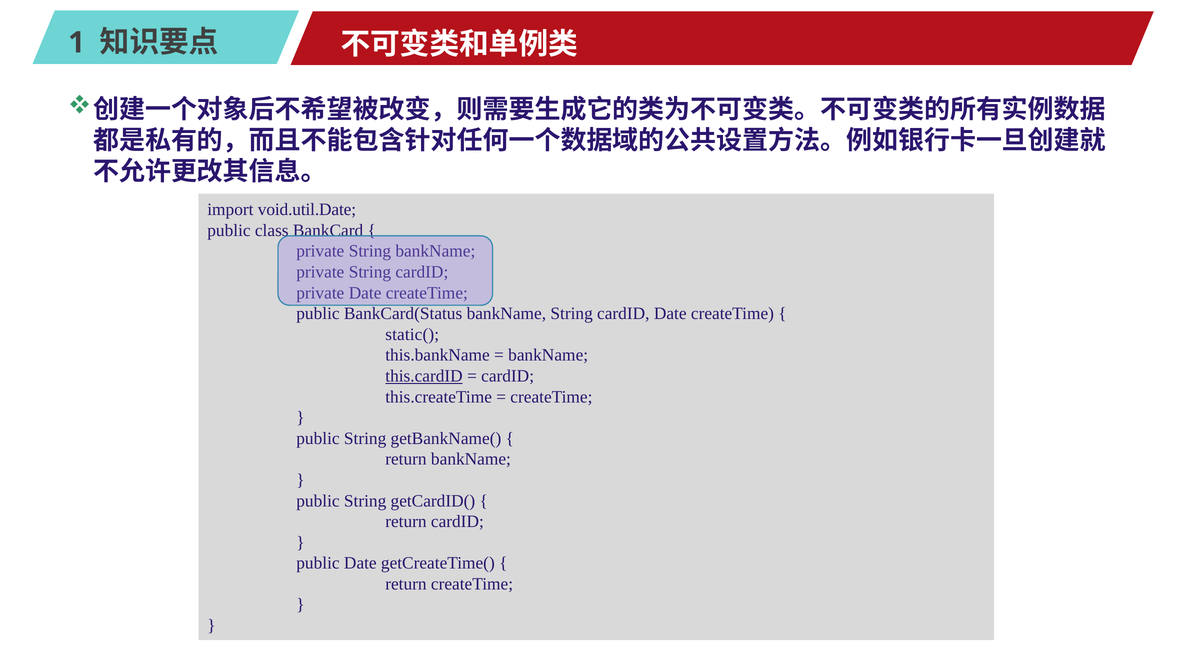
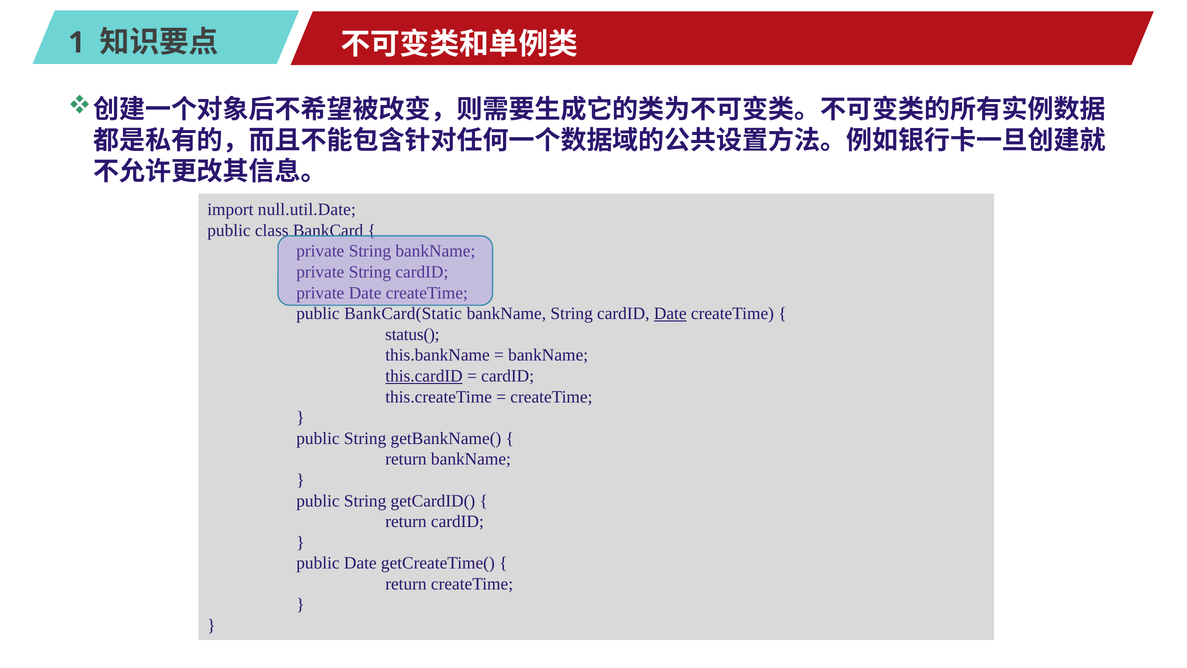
void.util.Date: void.util.Date -> null.util.Date (307, 210)
BankCard(Status: BankCard(Status -> BankCard(Static (403, 314)
Date underline: none -> present (670, 314)
static(: static( -> status( (412, 334)
